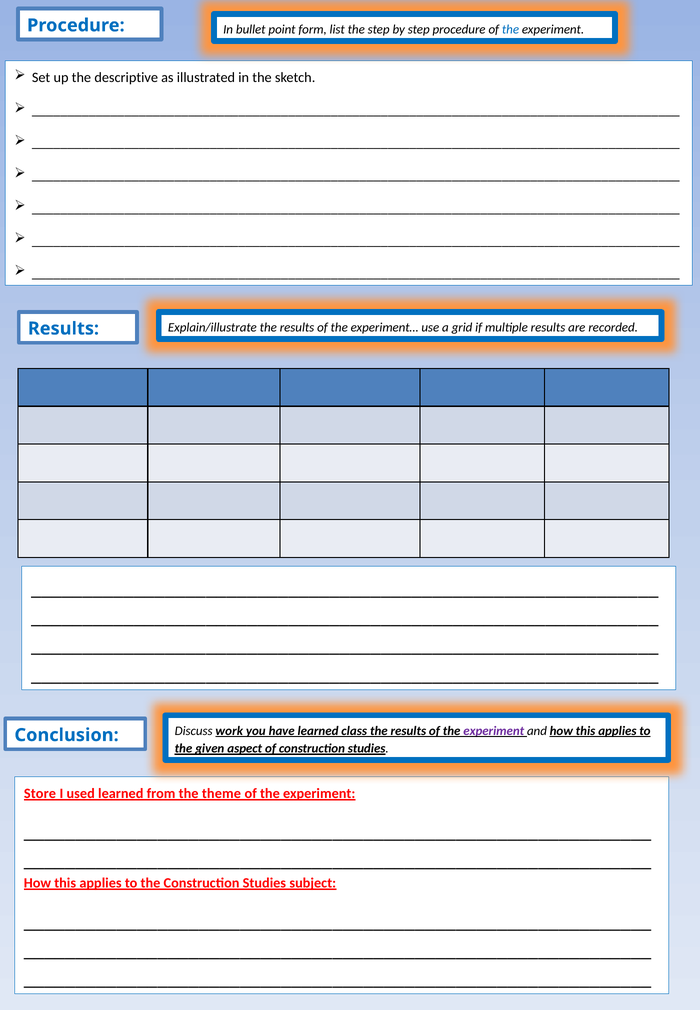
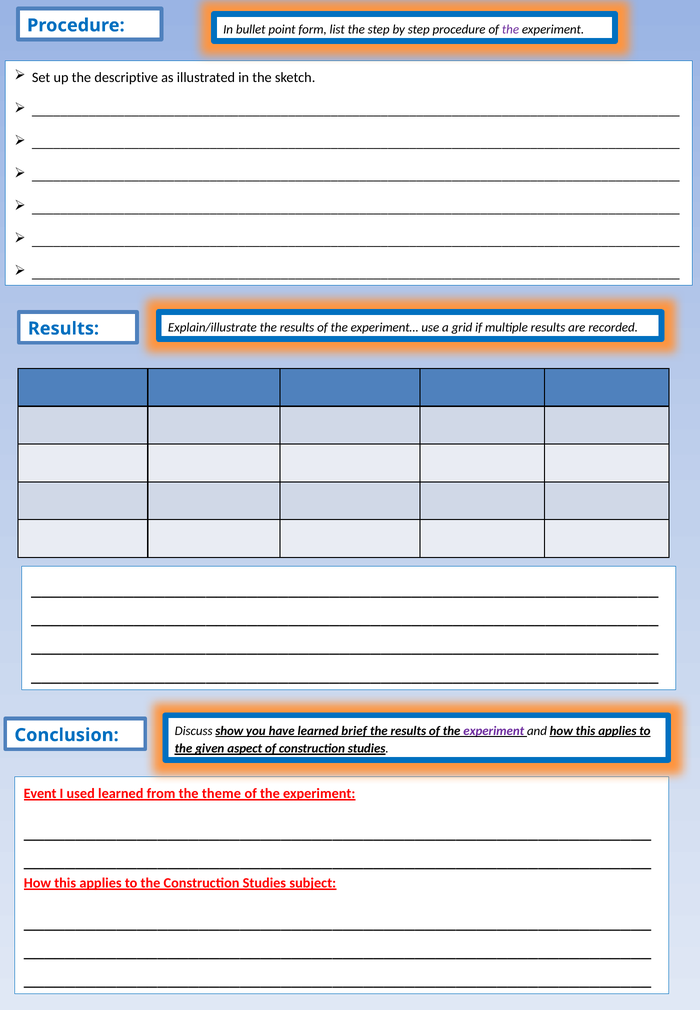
the colour: blue -> purple (510, 30)
work: work -> show (229, 732)
class: class -> brief (354, 732)
Store: Store -> Event (40, 794)
